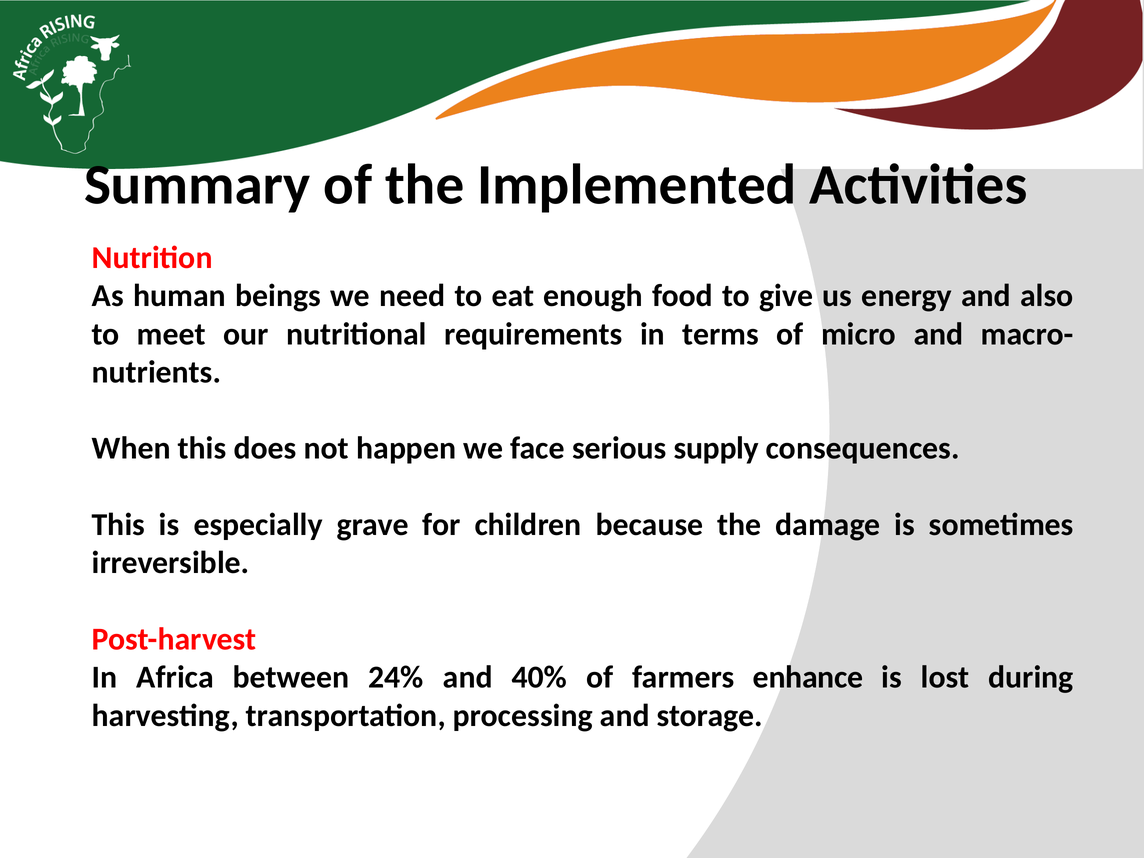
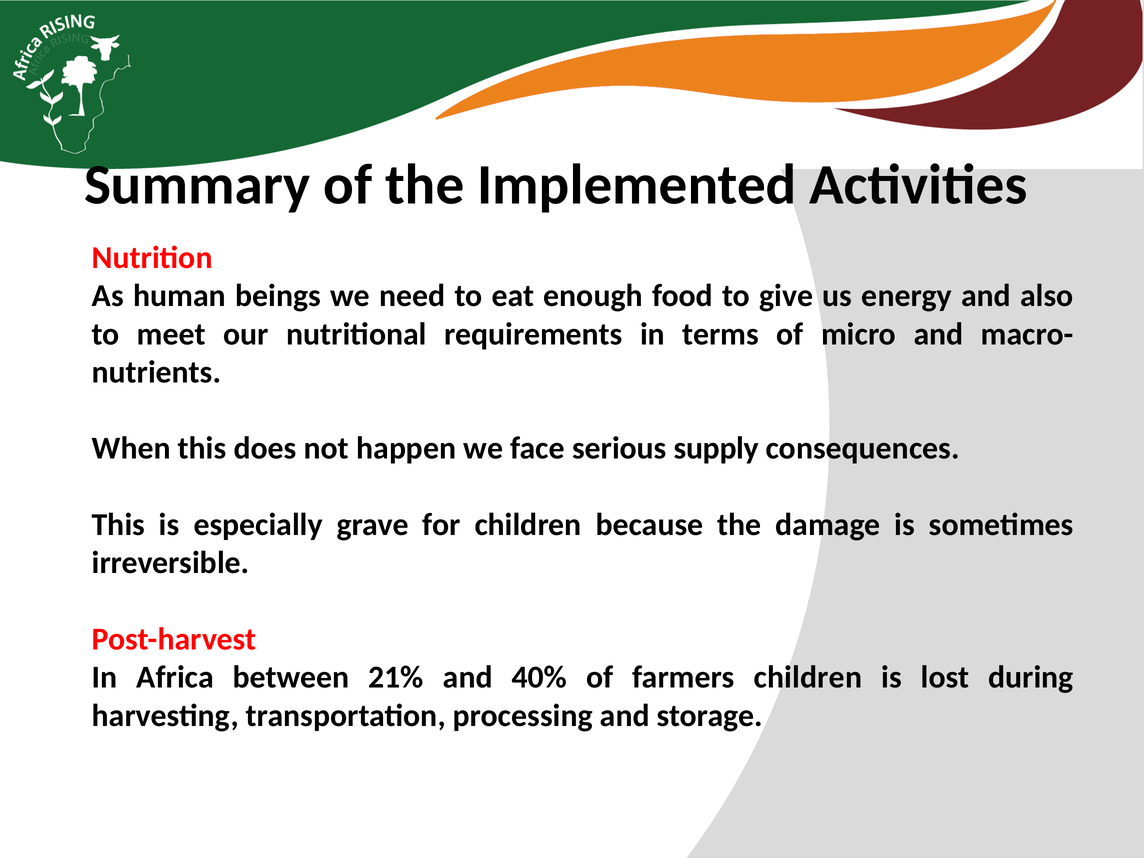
24%: 24% -> 21% (396, 677)
farmers enhance: enhance -> children (808, 677)
